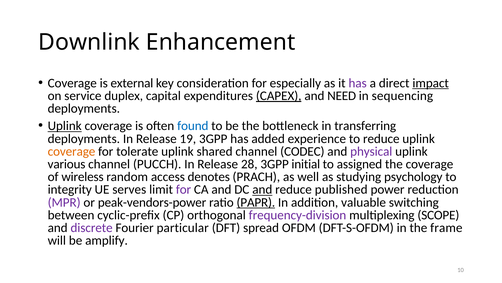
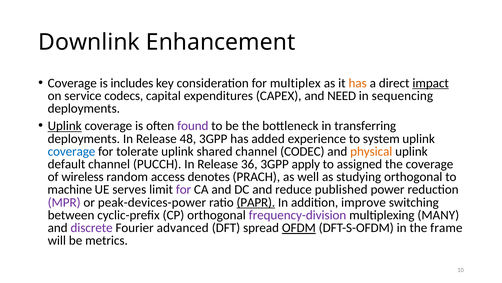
external: external -> includes (132, 83)
especially: especially -> multiplex (295, 83)
has colour: purple -> orange (358, 83)
duplex: duplex -> codecs (124, 96)
CAPEX underline: present -> none (279, 96)
found colour: blue -> purple (193, 126)
19: 19 -> 48 (188, 138)
to reduce: reduce -> system (381, 138)
coverage colour: orange -> blue (71, 151)
physical colour: purple -> orange (371, 151)
various: various -> default (66, 164)
28: 28 -> 36 (249, 164)
initial: initial -> apply (306, 164)
studying psychology: psychology -> orthogonal (413, 177)
integrity: integrity -> machine (70, 189)
and underline: present -> none (262, 189)
peak-vendors-power: peak-vendors-power -> peak-devices-power (152, 202)
valuable: valuable -> improve (364, 202)
SCOPE: SCOPE -> MANY (438, 215)
particular: particular -> advanced (183, 227)
OFDM underline: none -> present (299, 227)
amplify: amplify -> metrics (107, 240)
